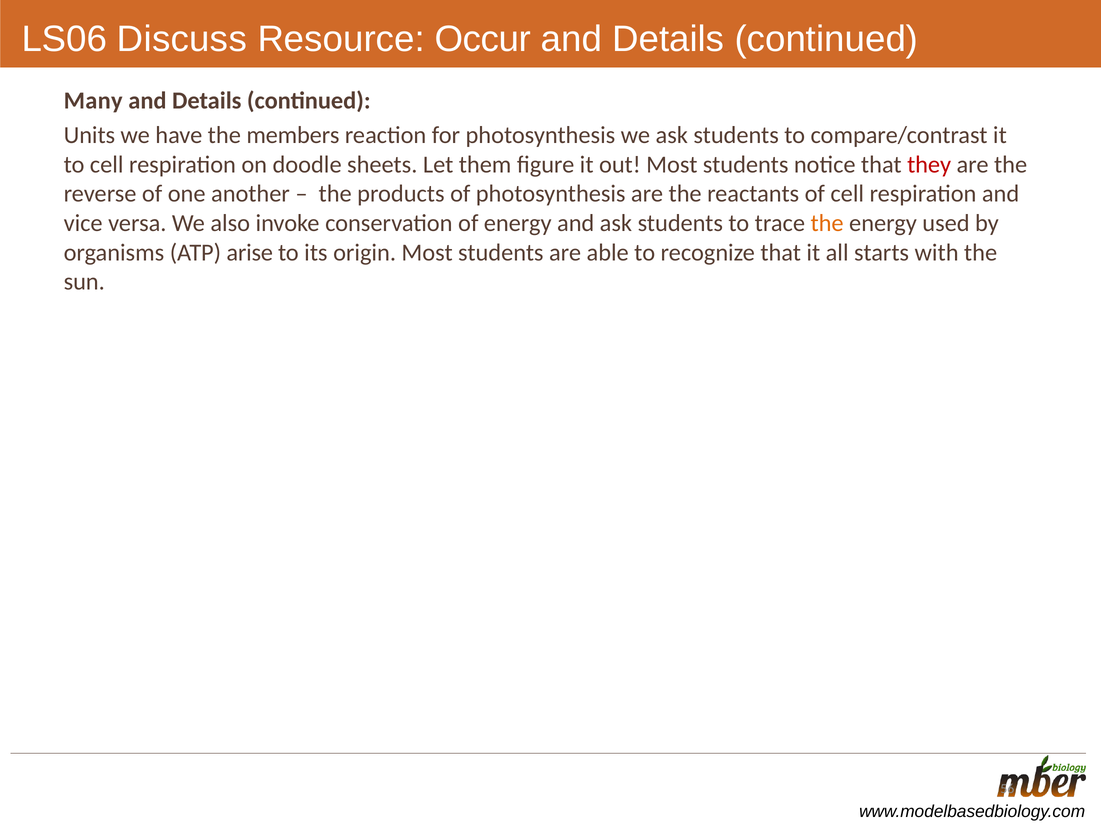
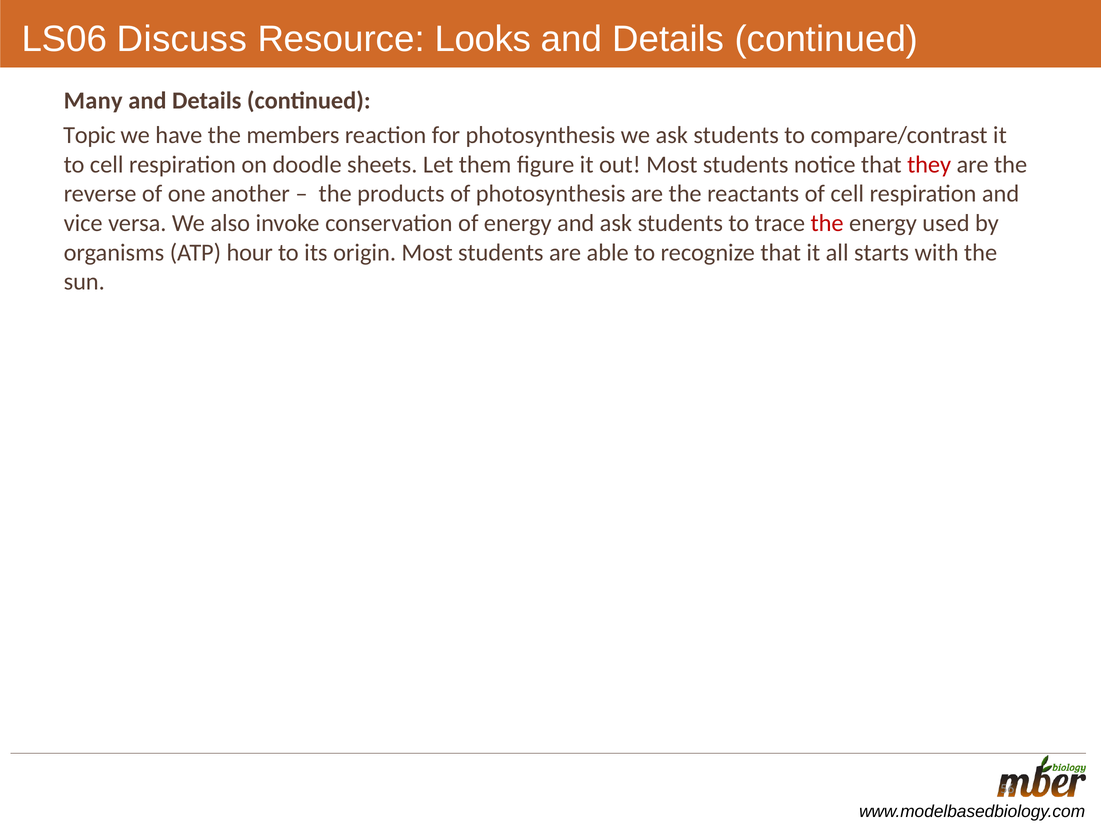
Occur: Occur -> Looks (483, 39)
Units: Units -> Topic (89, 135)
the colour: orange -> red (827, 223)
arise: arise -> hour (250, 252)
